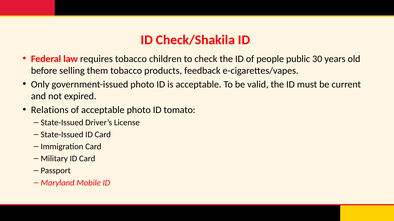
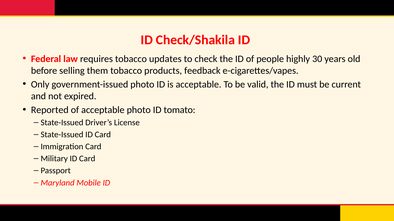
children: children -> updates (165, 59)
public: public -> highly (298, 59)
Relations: Relations -> Reported (50, 110)
